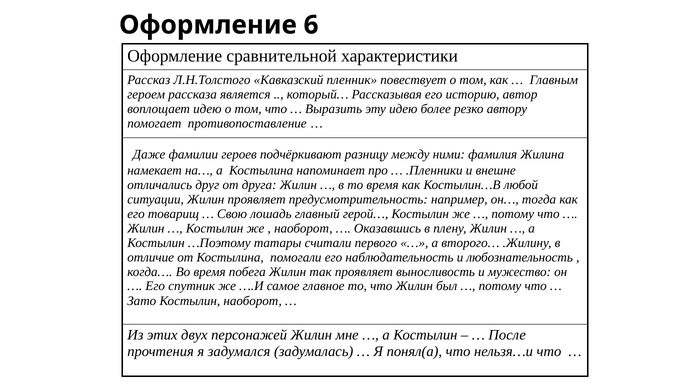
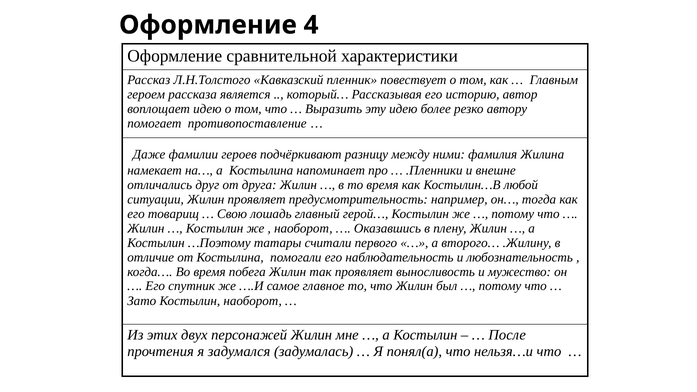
6: 6 -> 4 (311, 25)
